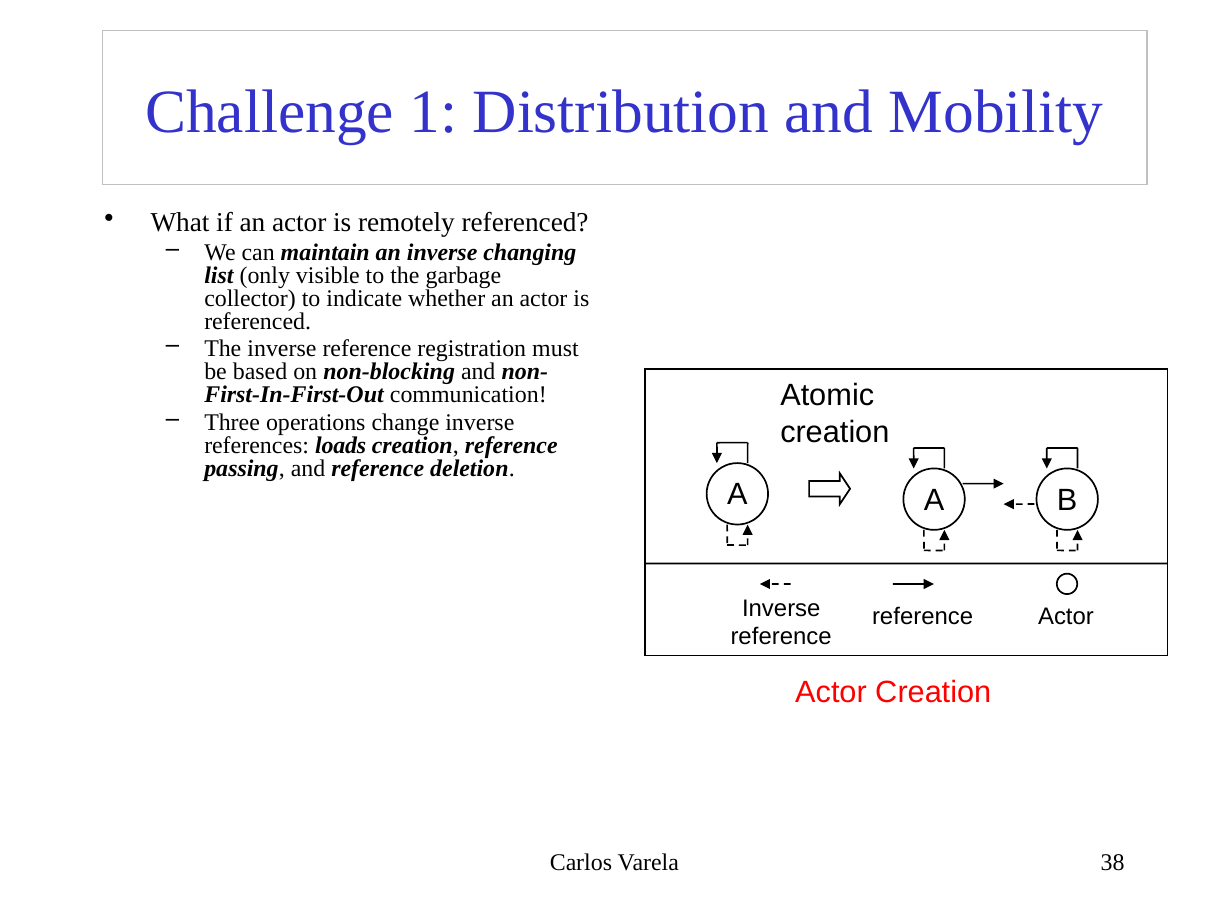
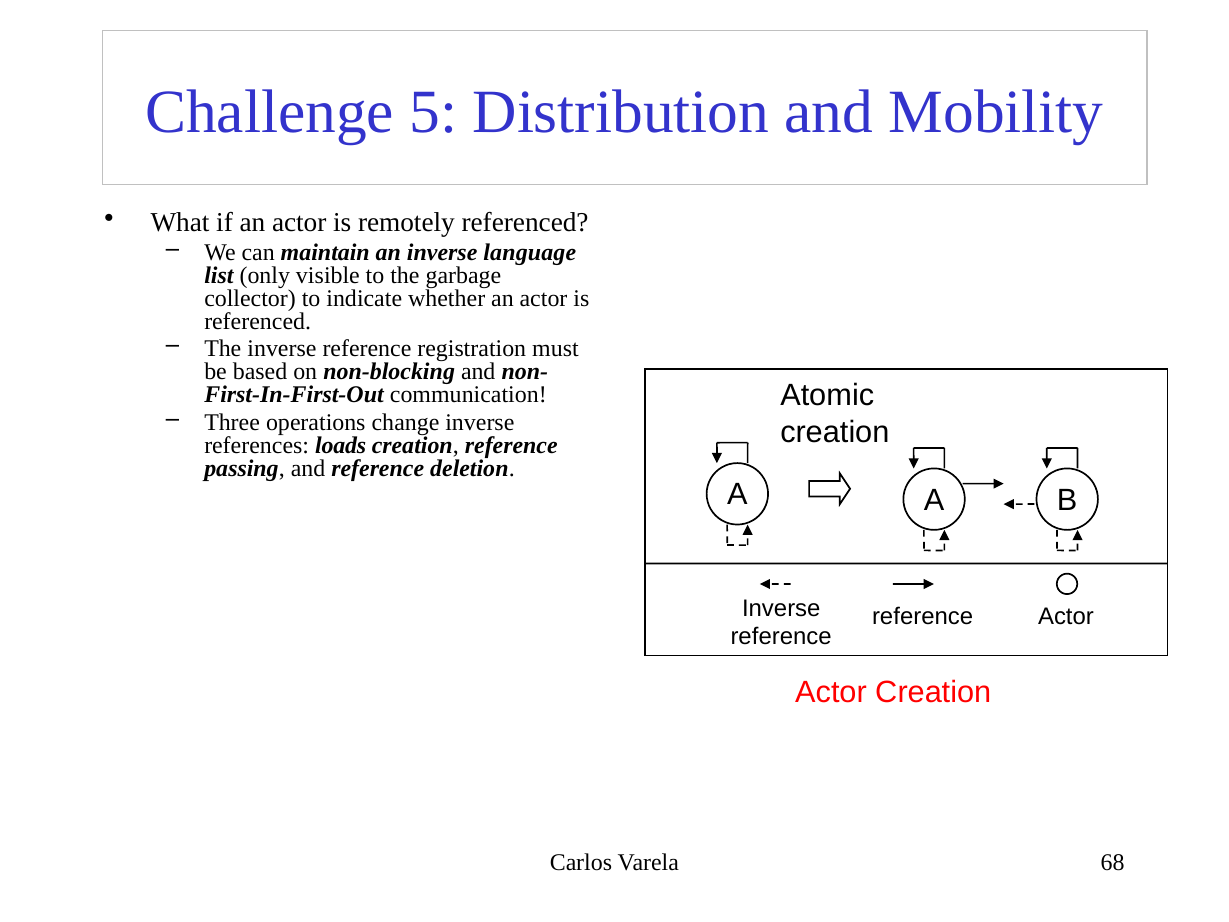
1: 1 -> 5 (433, 112)
changing: changing -> language (530, 252)
38: 38 -> 68 (1113, 862)
